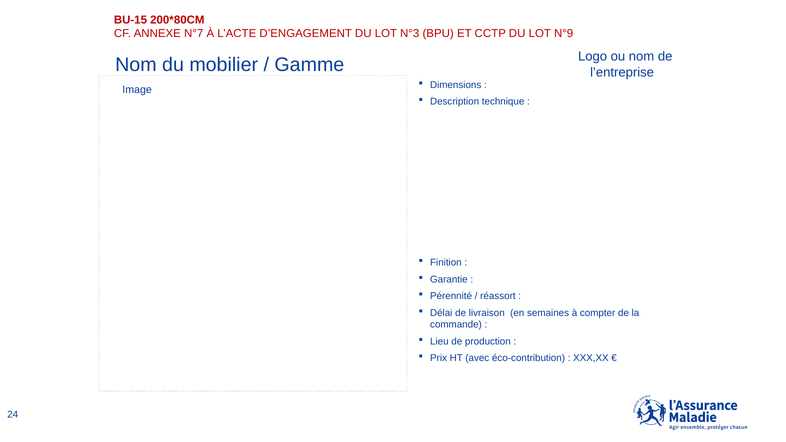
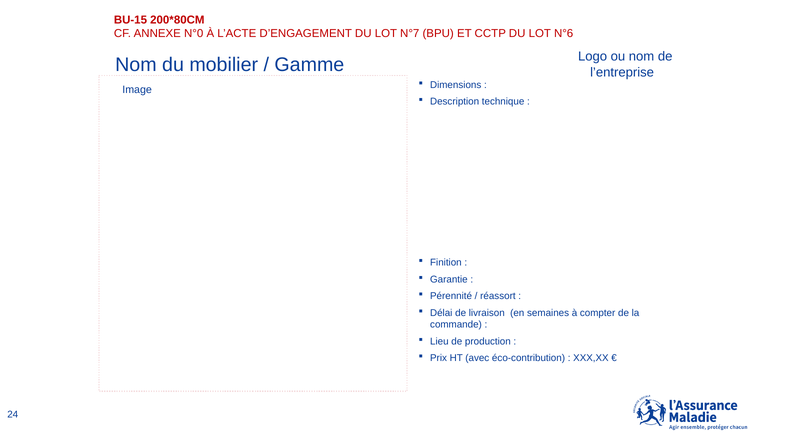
N°7: N°7 -> N°0 (194, 34)
N°3: N°3 -> N°7 (410, 34)
N°9: N°9 -> N°6 (564, 34)
